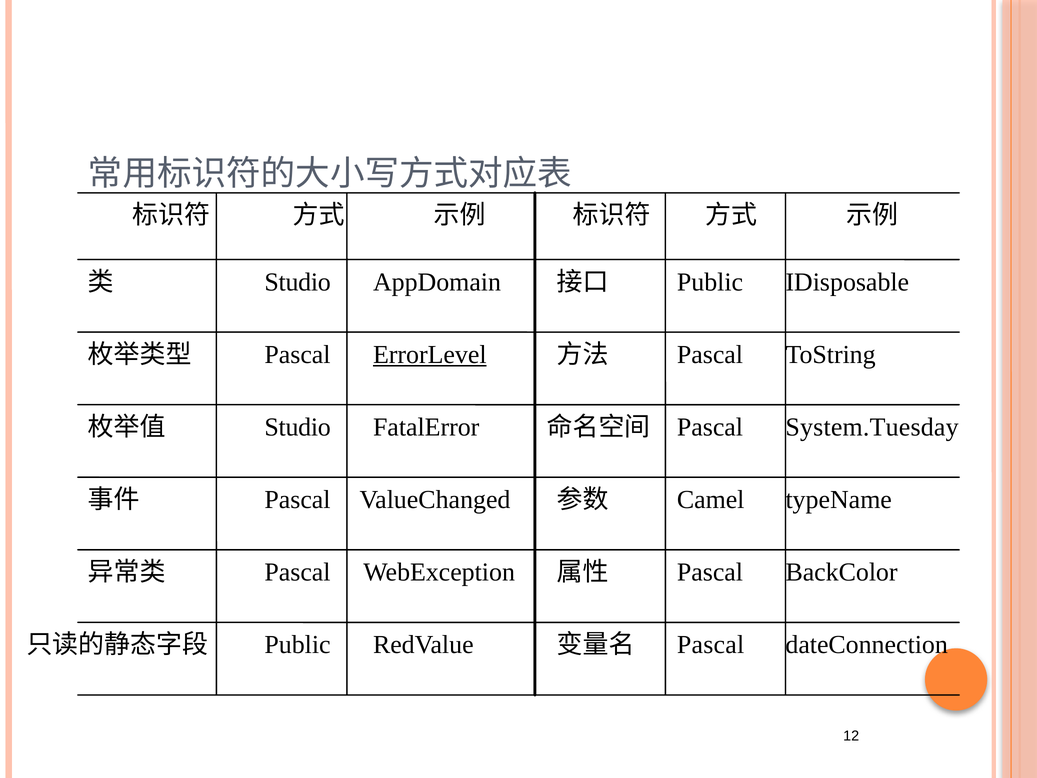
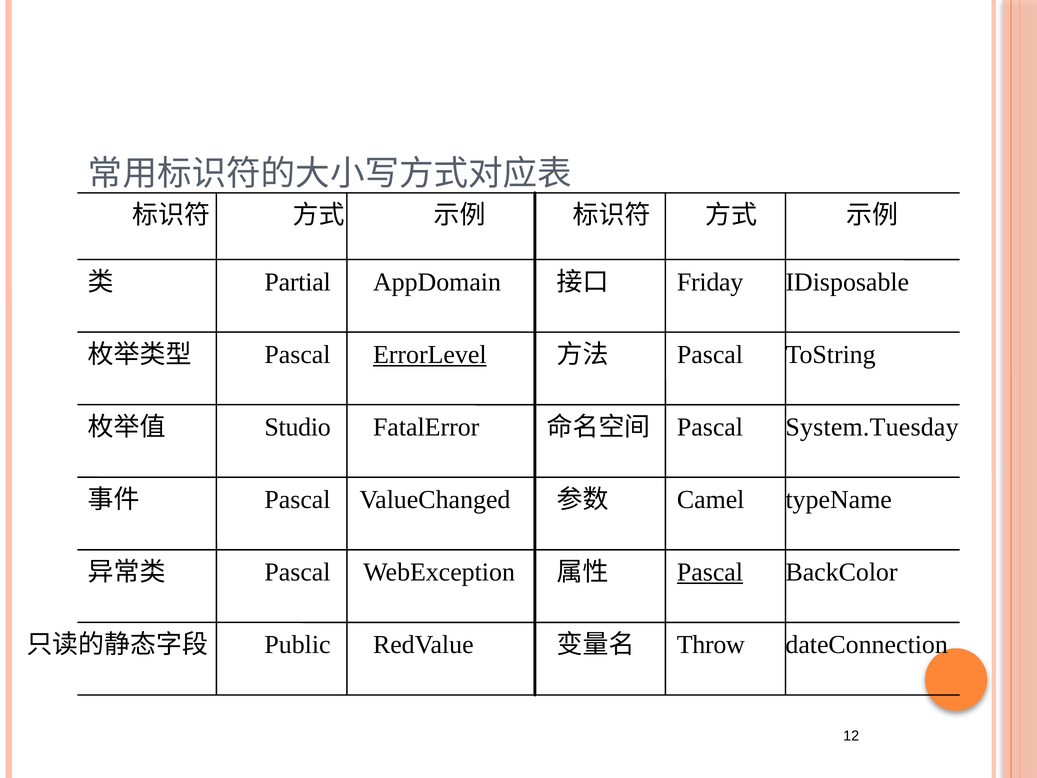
Studio: Studio -> Partial (298, 282)
Public: Public -> Friday (710, 282)
Pascal underline: none -> present (710, 572)
Pascal: Pascal -> Throw (711, 645)
